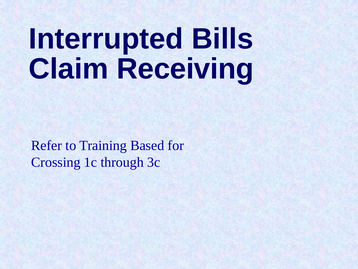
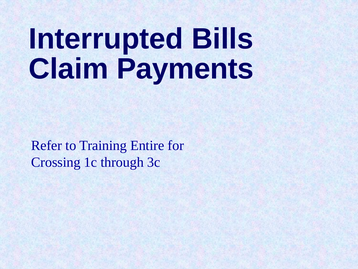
Receiving: Receiving -> Payments (185, 69)
Based: Based -> Entire (147, 145)
